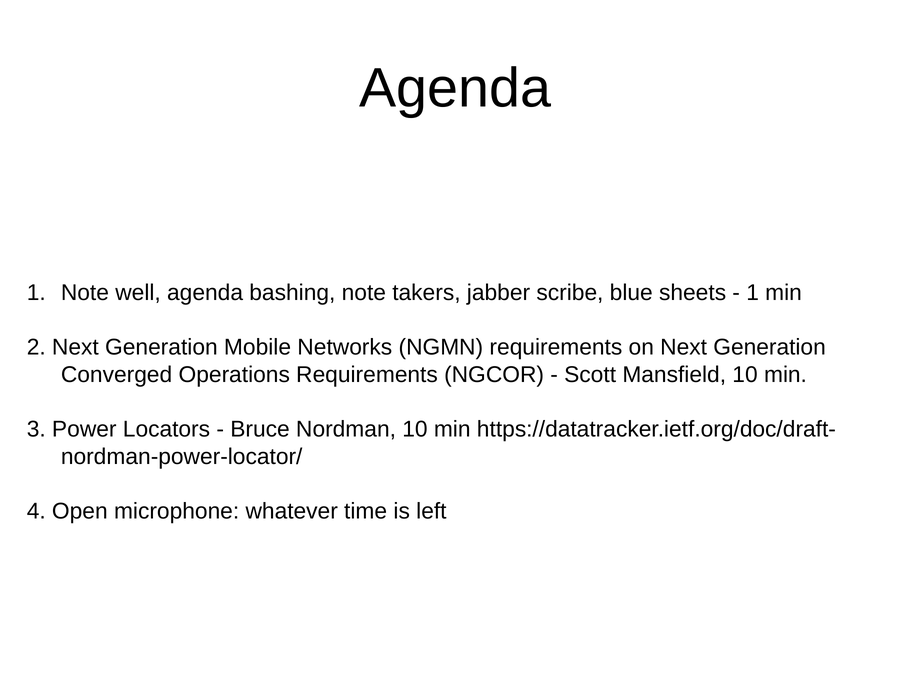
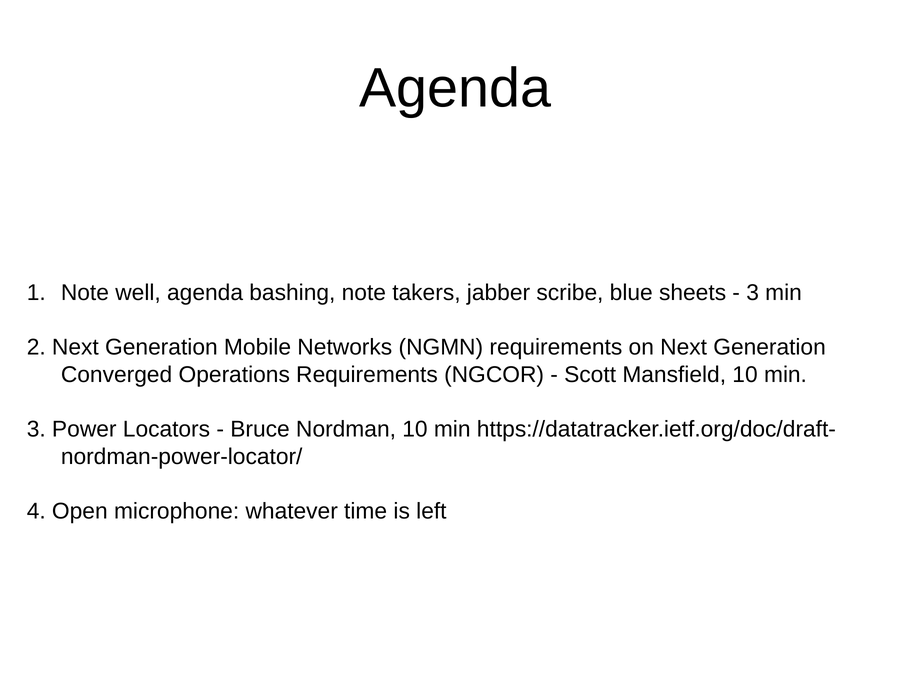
1: 1 -> 3 (753, 293)
